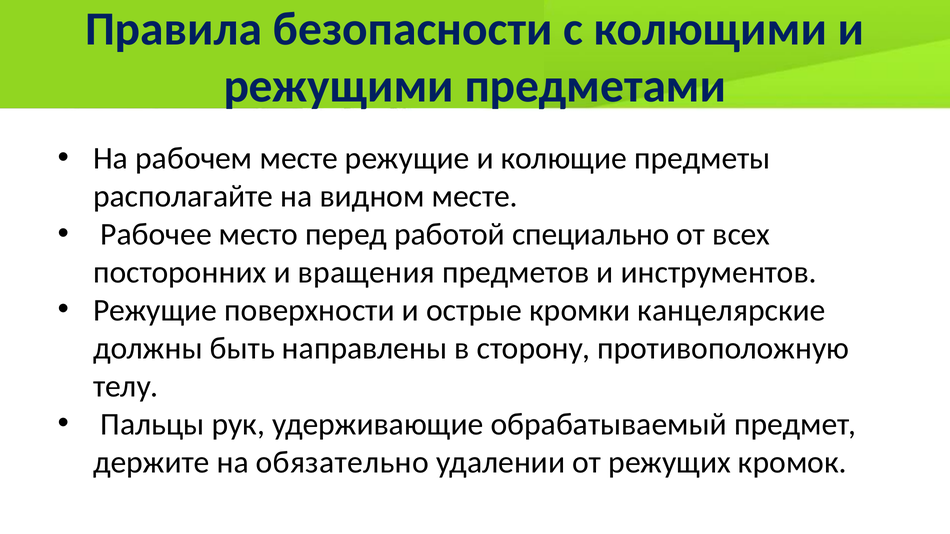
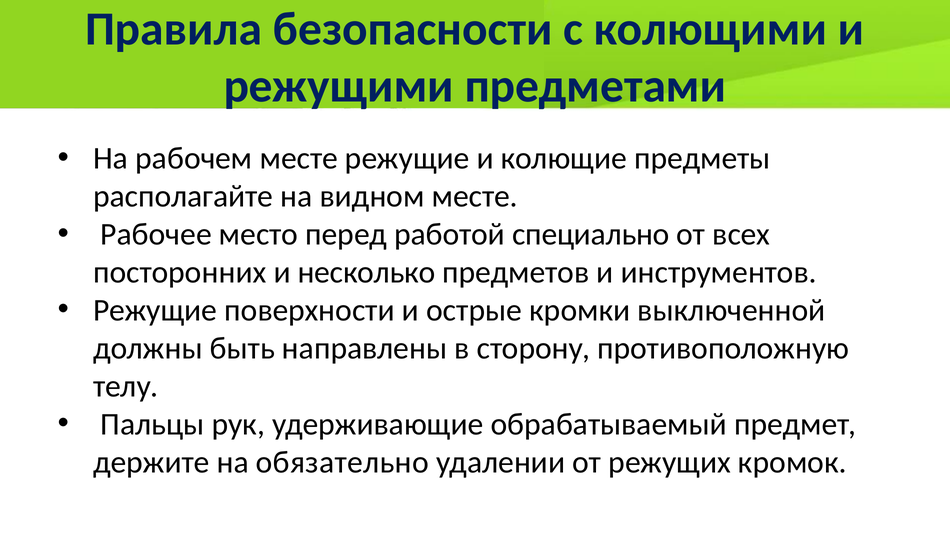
вращения: вращения -> несколько (367, 273)
канцелярские: канцелярские -> выключенной (731, 311)
